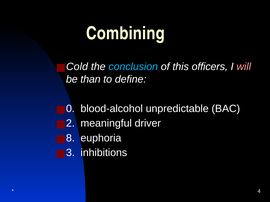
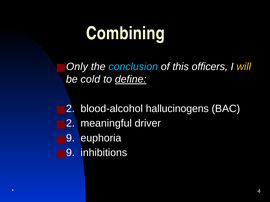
Cold: Cold -> Only (77, 67)
will colour: pink -> yellow (244, 67)
than: than -> cold (90, 80)
define underline: none -> present (131, 80)
0: 0 -> 2 (70, 109)
unpredictable: unpredictable -> hallucinogens (177, 109)
8: 8 -> 9 (70, 138)
3: 3 -> 9 (70, 153)
